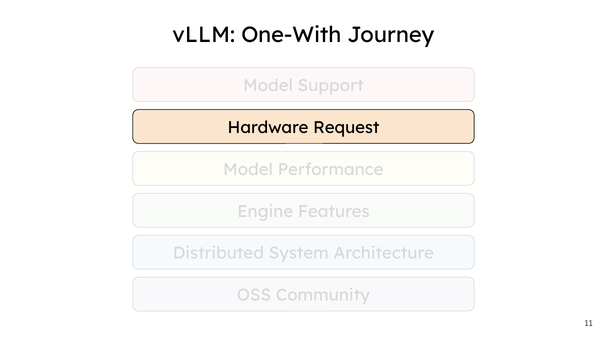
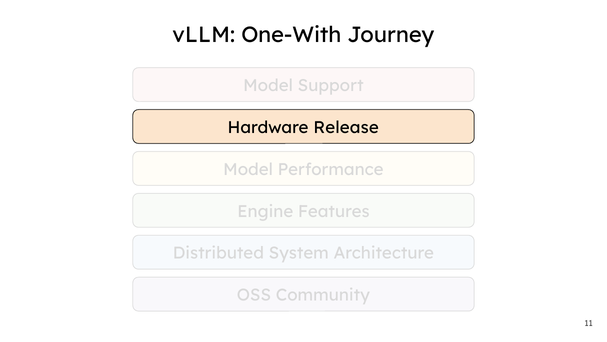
Request: Request -> Release (346, 127)
